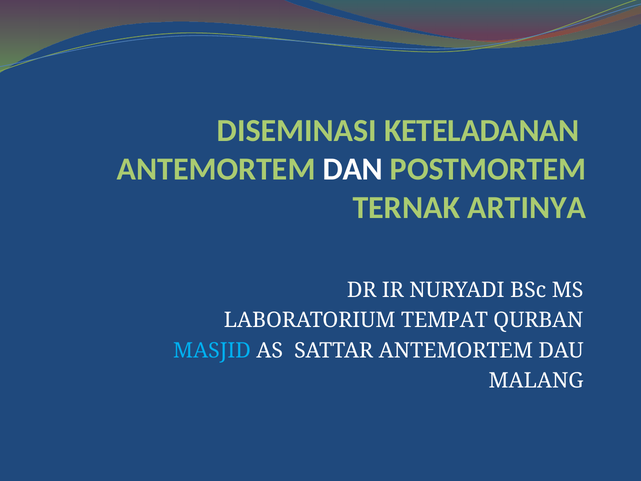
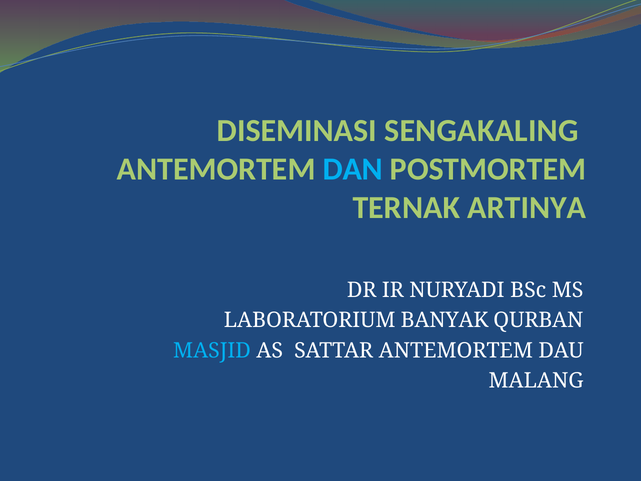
KETELADANAN: KETELADANAN -> SENGAKALING (481, 130)
DAN colour: white -> light blue (353, 169)
TEMPAT: TEMPAT -> BANYAK (445, 320)
